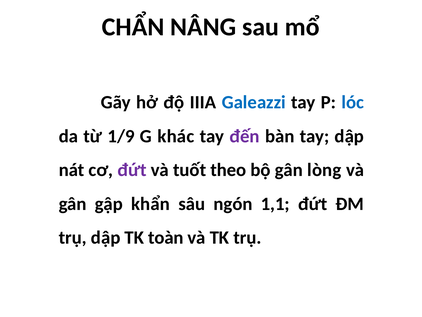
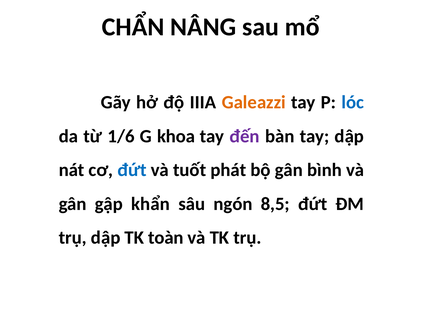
Galeazzi colour: blue -> orange (254, 102)
1/9: 1/9 -> 1/6 (121, 136)
khác: khác -> khoa (176, 136)
đứt colour: purple -> blue (132, 170)
theo: theo -> phát (228, 170)
lòng: lòng -> bình (324, 170)
1,1: 1,1 -> 8,5 (275, 204)
